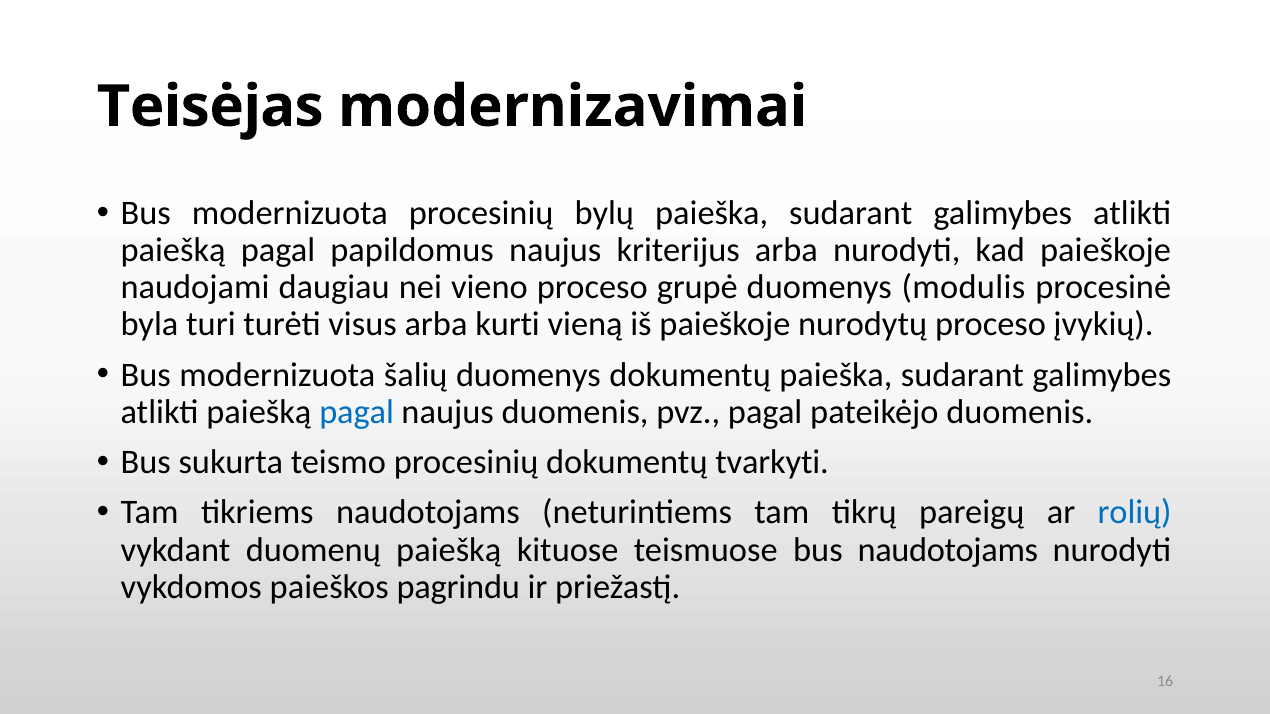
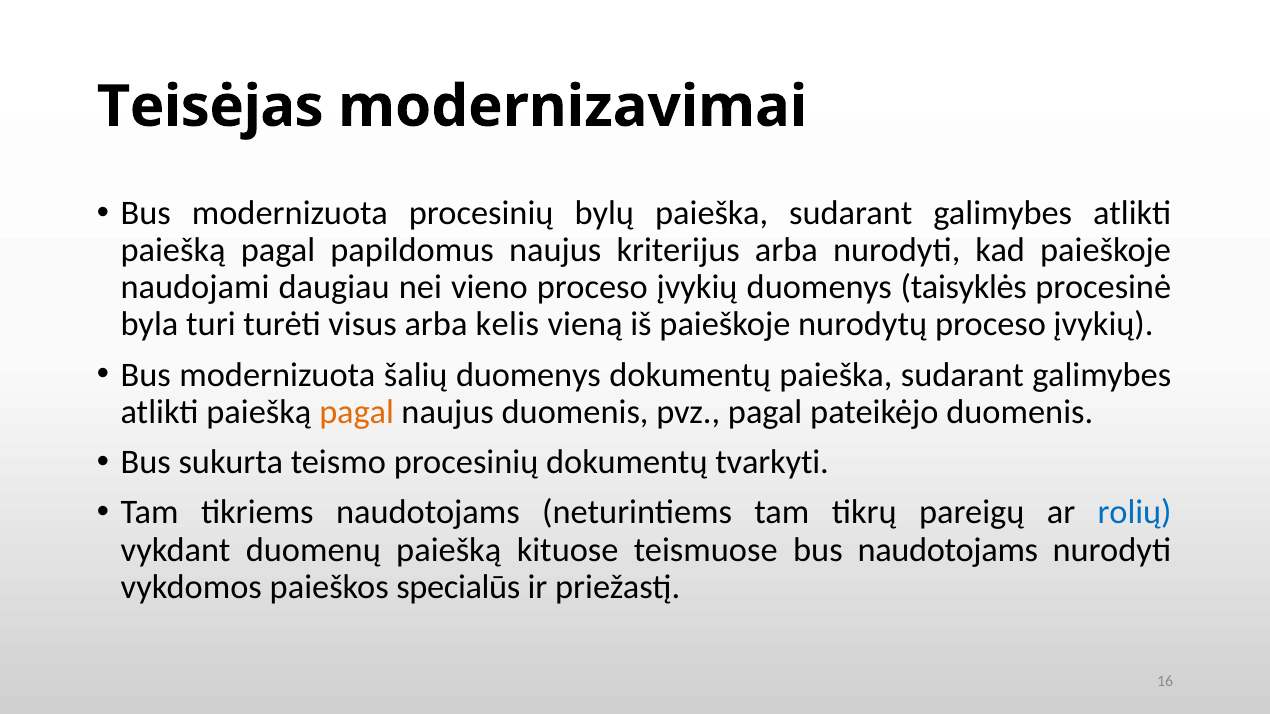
vieno proceso grupė: grupė -> įvykių (697, 288)
modulis: modulis -> taisyklės (964, 288)
kurti: kurti -> kelis (507, 325)
pagal colour: blue -> orange (357, 412)
pagrindu: pagrindu -> specialūs (458, 587)
